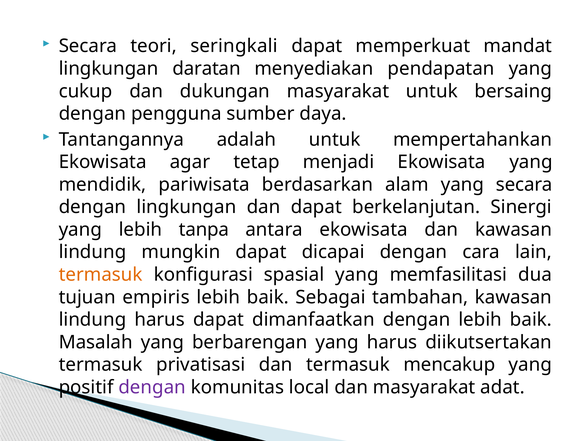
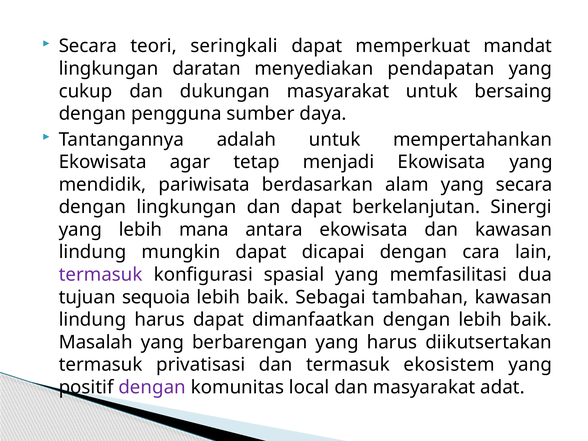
tanpa: tanpa -> mana (204, 230)
termasuk colour: orange -> purple (101, 275)
empiris: empiris -> sequoia (156, 297)
mencakup: mencakup -> ekosistem (449, 365)
